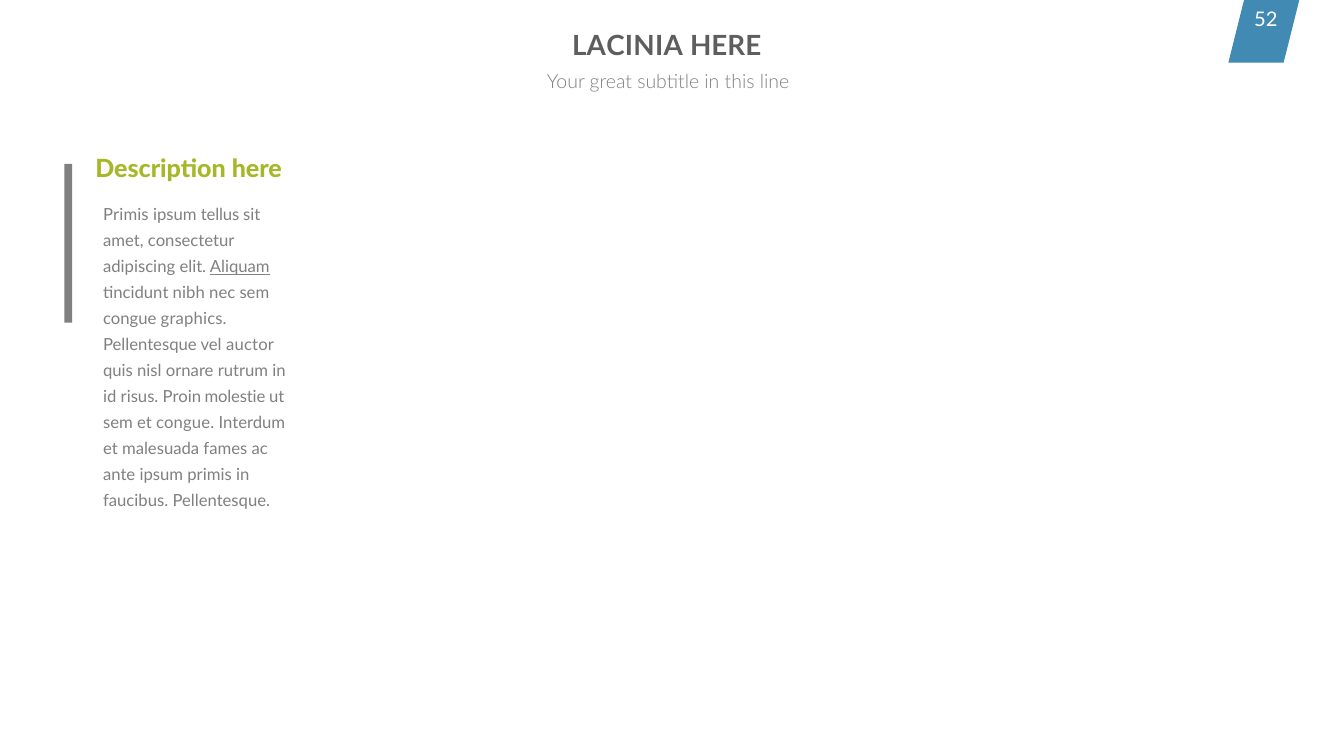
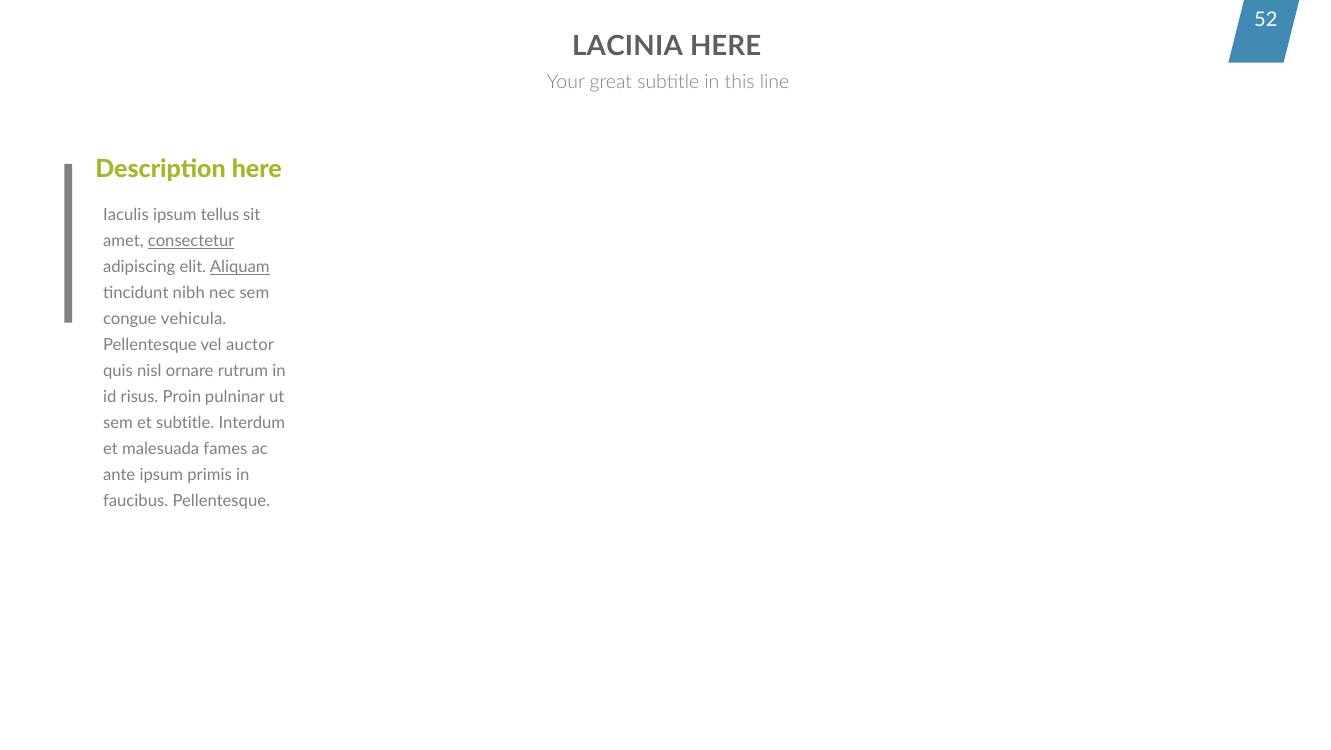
Primis: Primis -> Iaculis (126, 215)
consectetur underline: none -> present (191, 241)
graphics: graphics -> vehicula (194, 319)
molestie: molestie -> pulninar (235, 397)
et congue: congue -> subtitle (185, 423)
